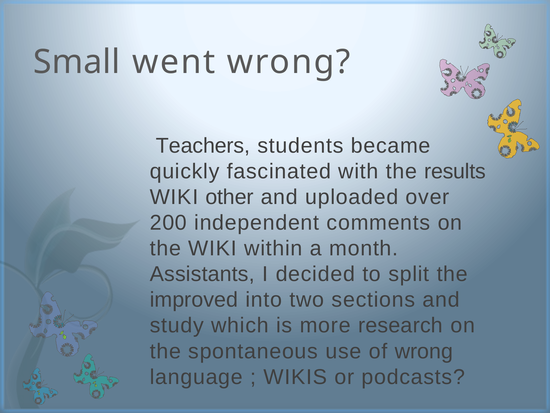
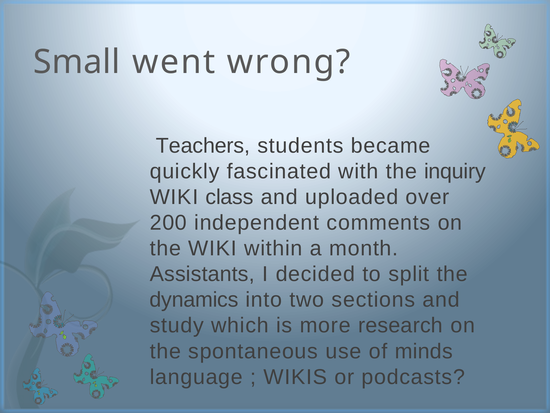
results: results -> inquiry (455, 171)
other: other -> class (230, 197)
improved: improved -> dynamics (194, 300)
of wrong: wrong -> minds (424, 351)
